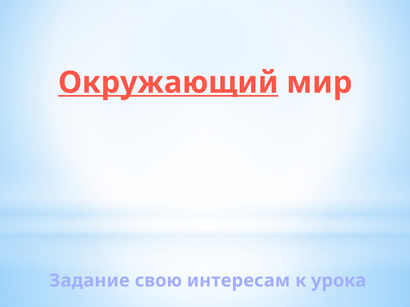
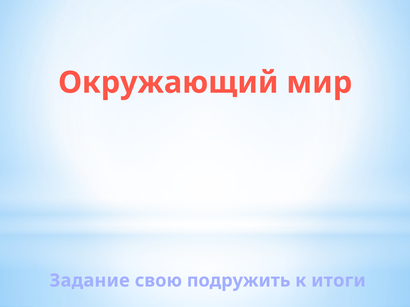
Окружающий underline: present -> none (168, 83)
интересам: интересам -> подружить (239, 281)
урока: урока -> итоги (338, 281)
